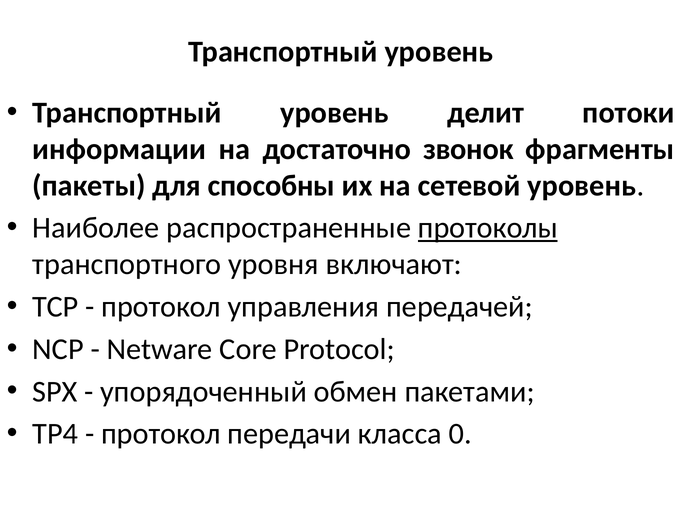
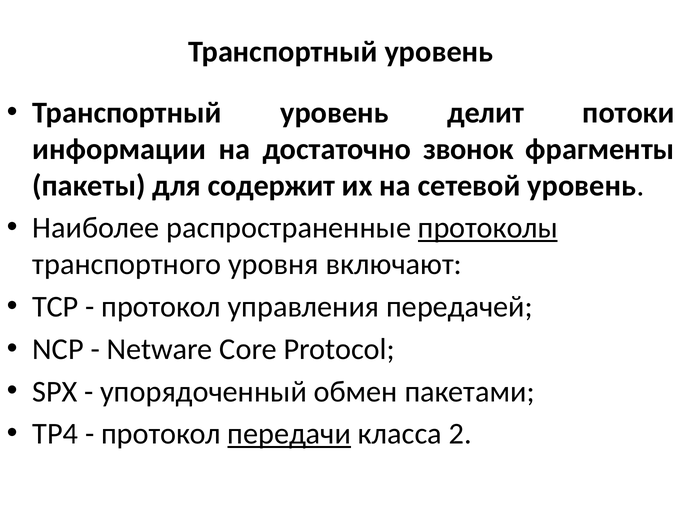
способны: способны -> содержит (272, 186)
передачи underline: none -> present (289, 434)
0: 0 -> 2 (460, 434)
